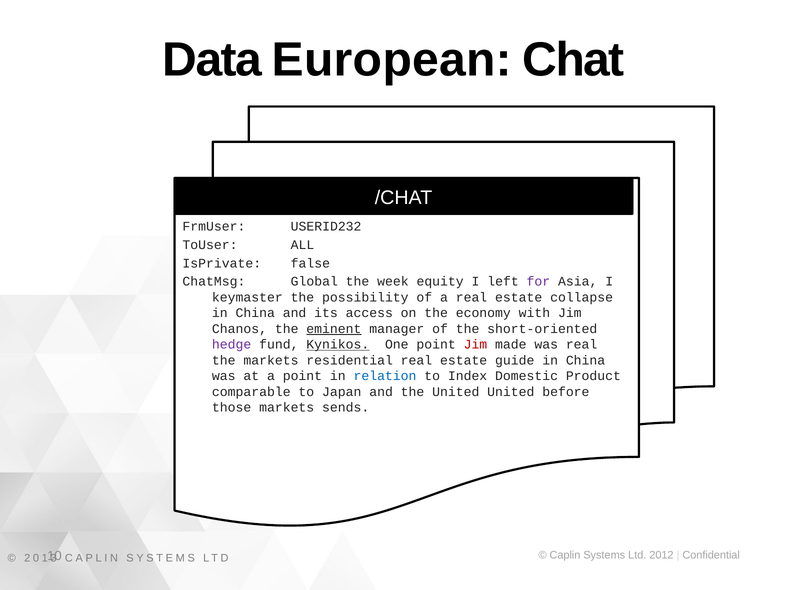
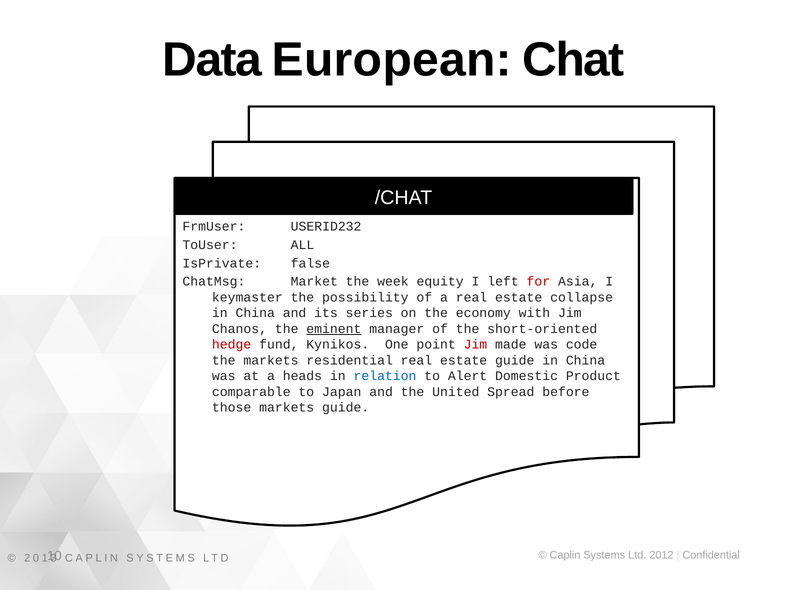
Global: Global -> Market (314, 282)
for colour: purple -> red (538, 282)
access: access -> series (369, 313)
hedge colour: purple -> red (232, 345)
Kynikos underline: present -> none (338, 345)
was real: real -> code (582, 345)
a point: point -> heads (302, 376)
Index: Index -> Alert (468, 376)
United United: United -> Spread (511, 392)
markets sends: sends -> guide (346, 408)
